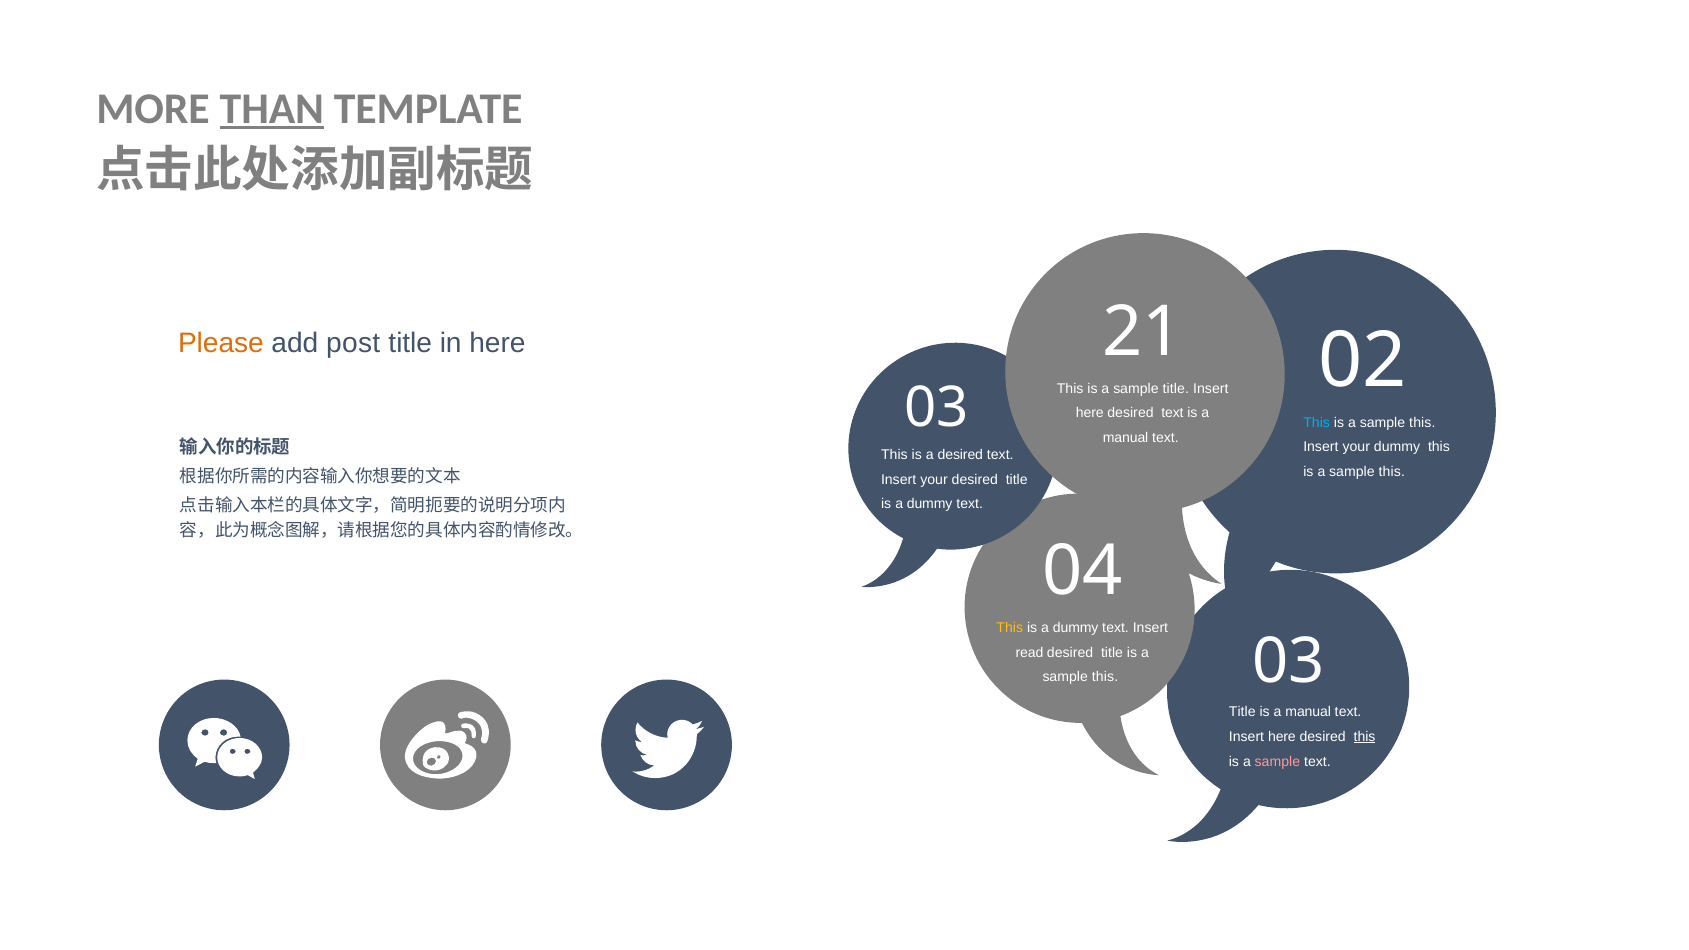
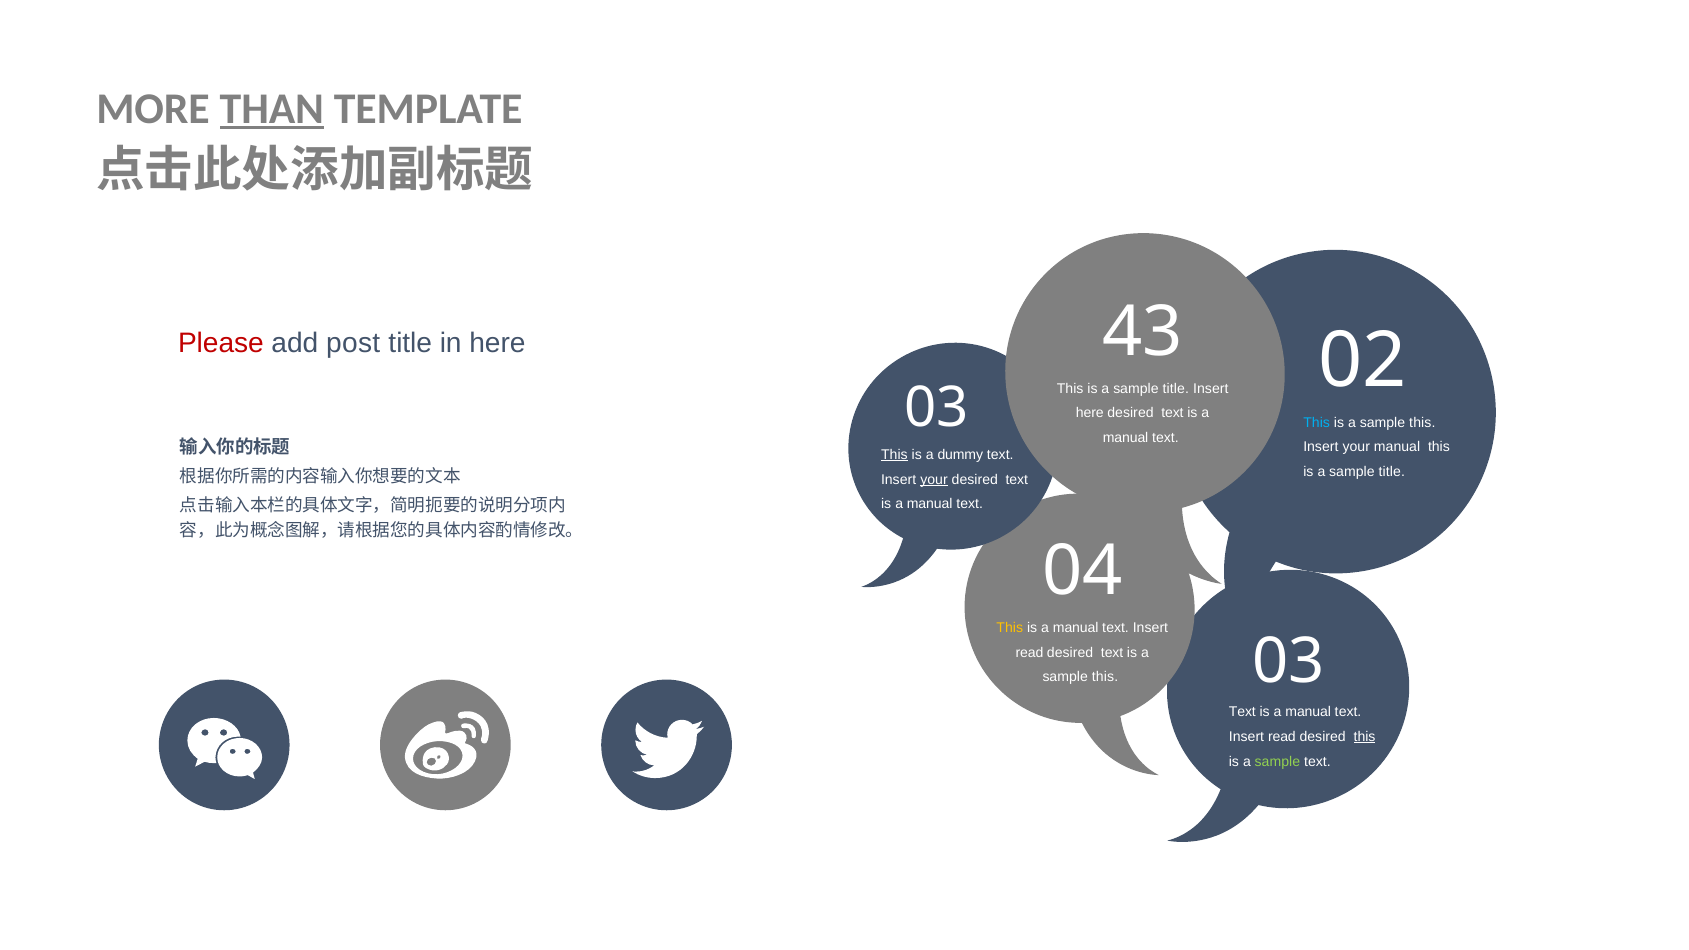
Please colour: orange -> red (221, 343)
21: 21 -> 43 (1143, 332)
your dummy: dummy -> manual (1397, 447)
This underline: none -> present (894, 455)
a desired: desired -> dummy (960, 455)
this: this -> title (1392, 472)
your underline: none -> present (934, 479)
title: title -> text (1017, 479)
dummy: dummy -> manual (930, 504)
dummy: dummy -> manual (1076, 628)
title: title -> text (1112, 652)
Title: Title -> Text (1242, 712)
here: here -> read (1282, 737)
sample colour: pink -> light green (1277, 761)
